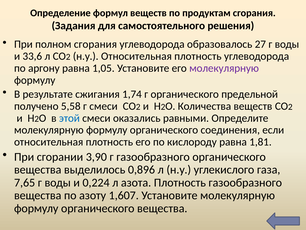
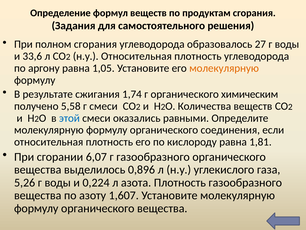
молекулярную colour: purple -> orange (224, 68)
предельной: предельной -> химическим (250, 94)
3,90: 3,90 -> 6,07 (96, 157)
7,65: 7,65 -> 5,26 (25, 182)
